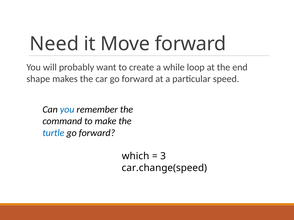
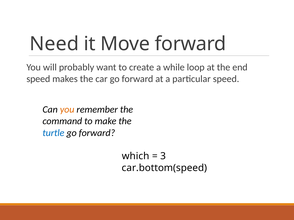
shape: shape -> speed (38, 79)
you colour: blue -> orange (67, 110)
car.change(speed: car.change(speed -> car.bottom(speed (164, 168)
